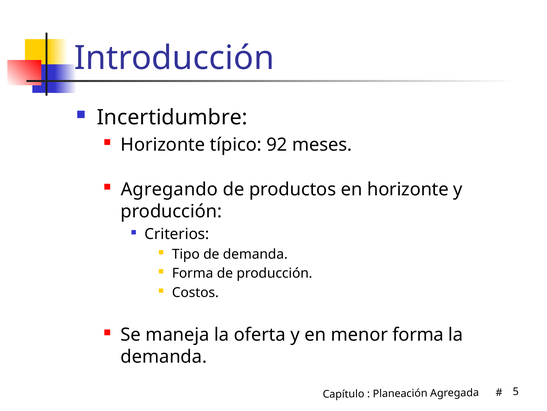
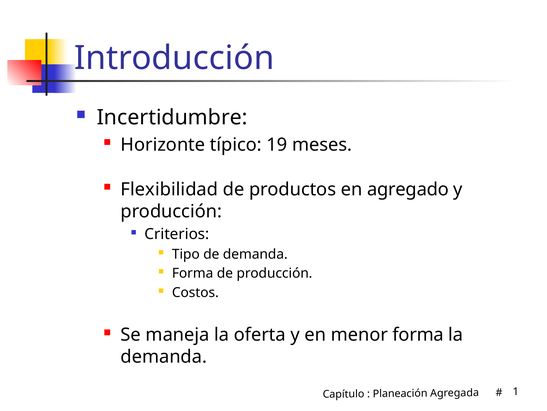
92: 92 -> 19 (277, 144)
Agregando: Agregando -> Flexibilidad (169, 189)
en horizonte: horizonte -> agregado (408, 189)
5: 5 -> 1 (516, 391)
